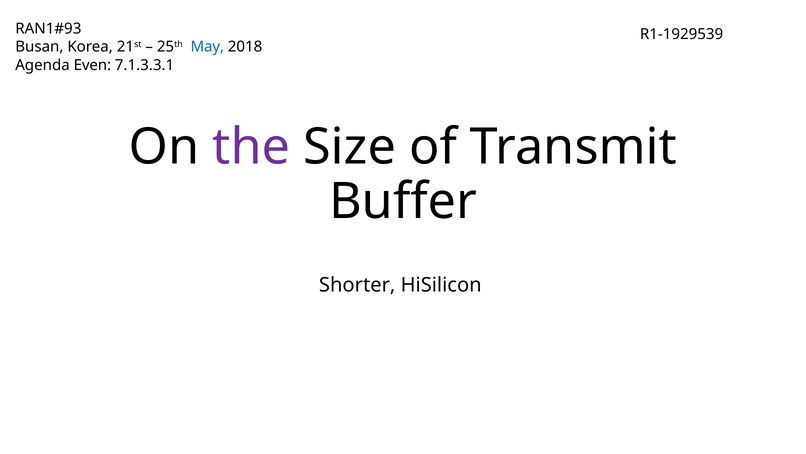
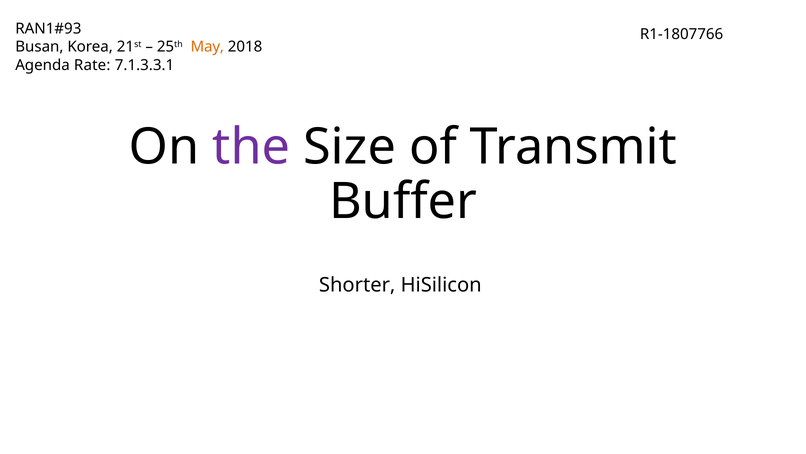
R1-1929539: R1-1929539 -> R1-1807766 (682, 34)
May colour: blue -> orange (207, 47)
Even: Even -> Rate (92, 65)
